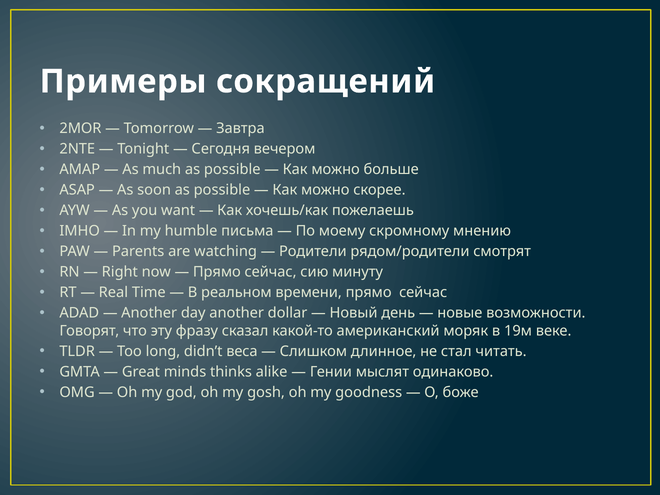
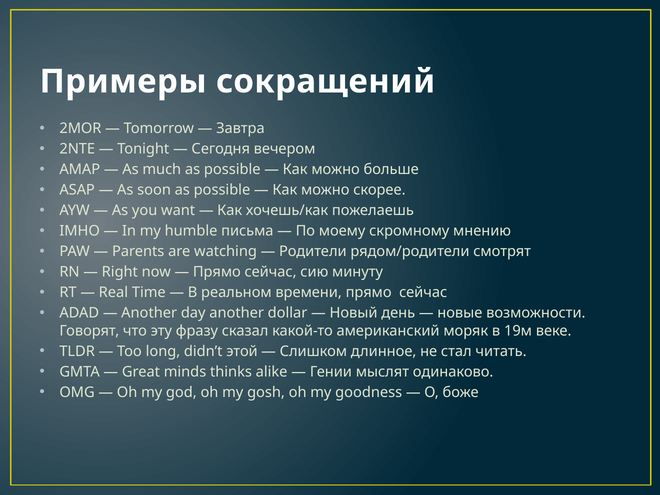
веса: веса -> этой (242, 351)
